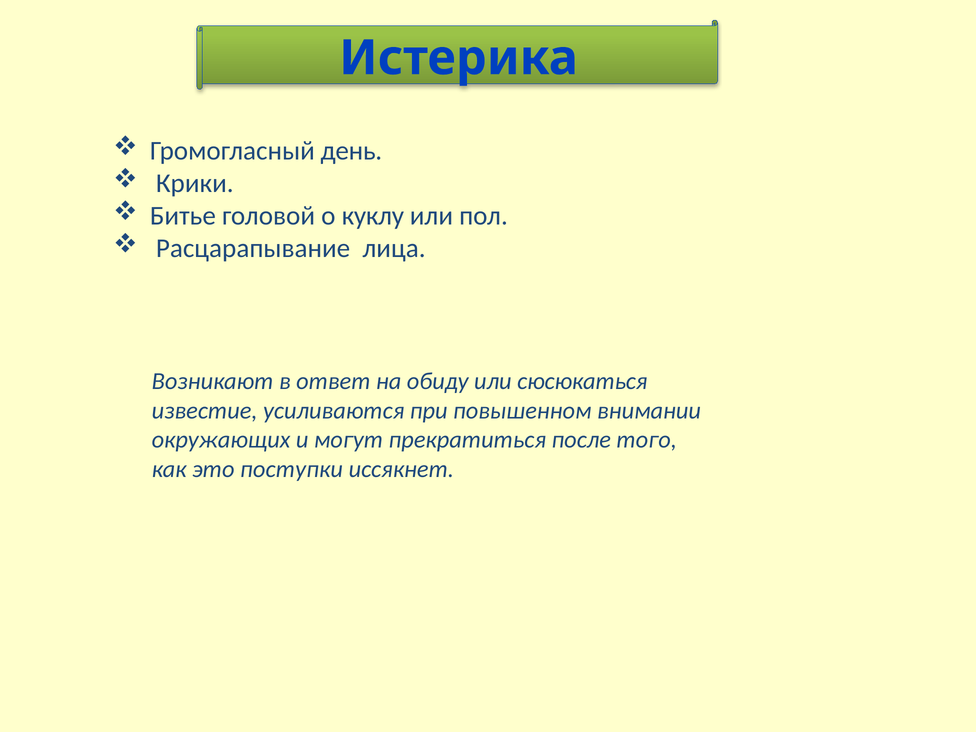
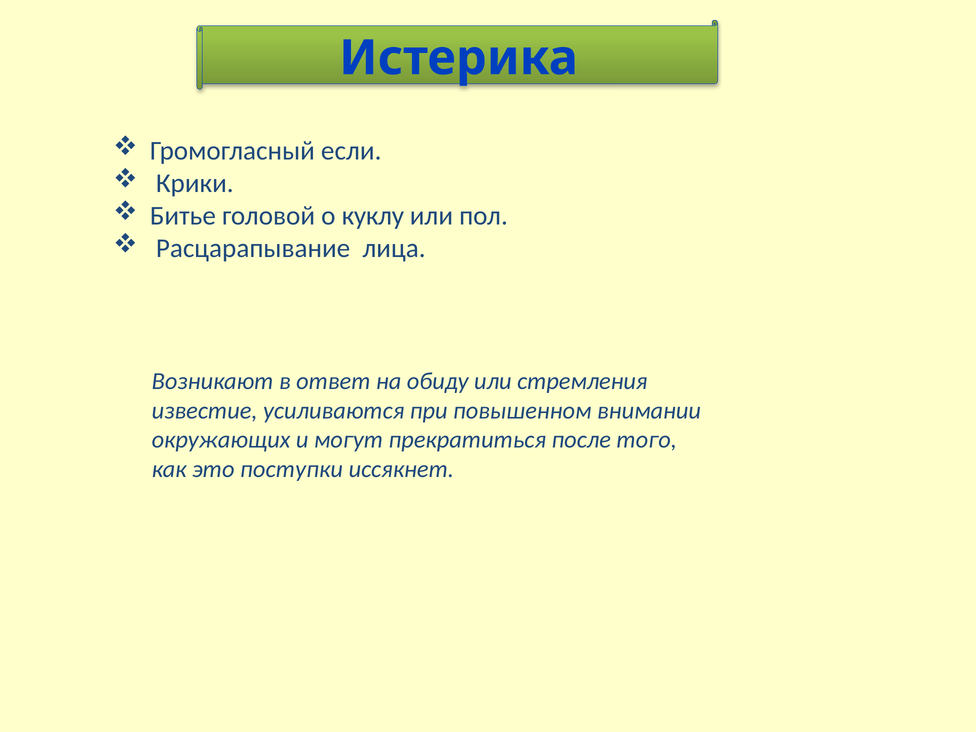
день: день -> если (351, 151)
сюсюкаться: сюсюкаться -> стремления (582, 381)
